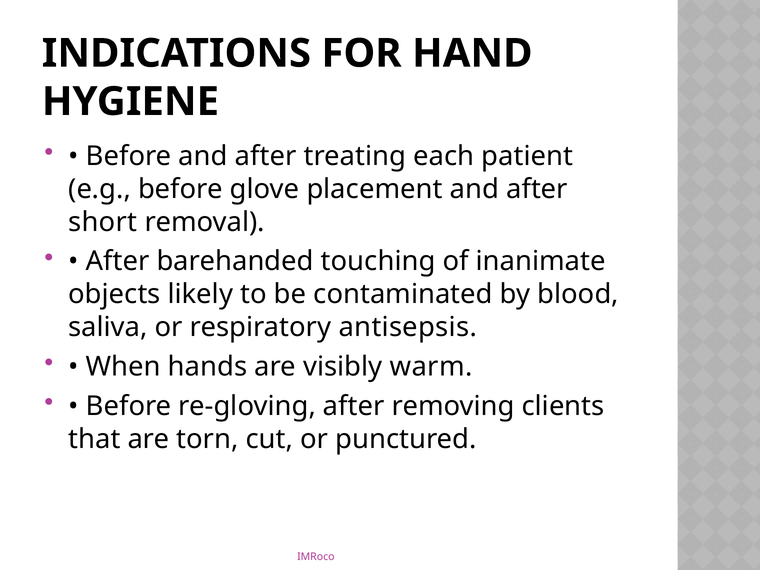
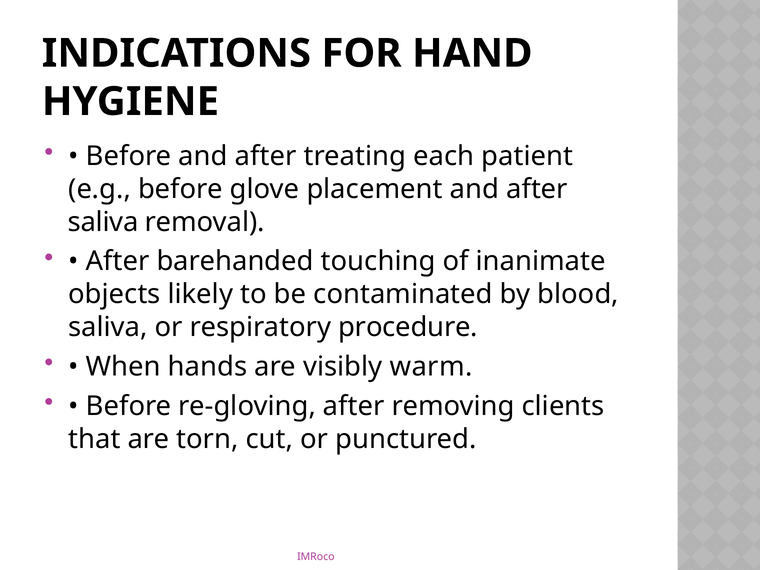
short: short -> saliva (103, 222)
antisepsis: antisepsis -> procedure (408, 327)
